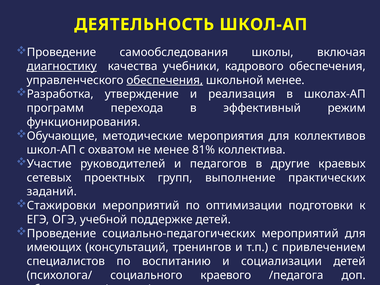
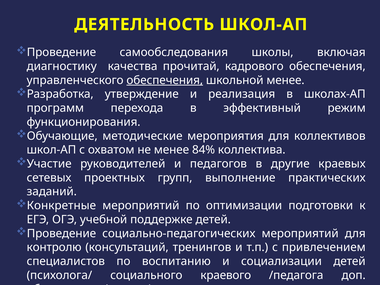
диагностику underline: present -> none (62, 66)
учебники: учебники -> прочитай (191, 66)
81%: 81% -> 84% (204, 150)
Стажировки: Стажировки -> Конкретные (61, 206)
имеющих: имеющих -> контролю (54, 247)
